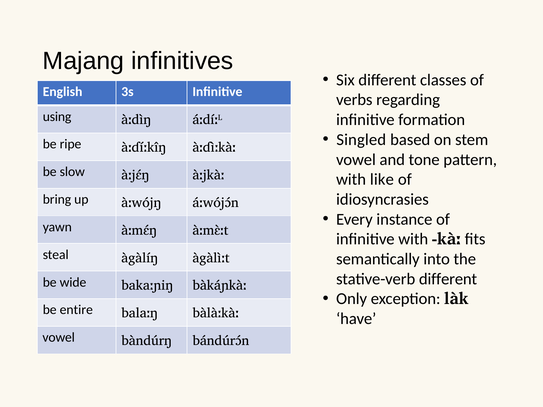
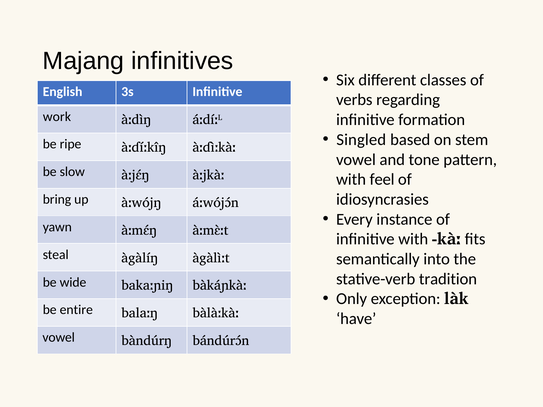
using: using -> work (57, 117)
like: like -> feel (382, 180)
stative-verb different: different -> tradition (448, 279)
